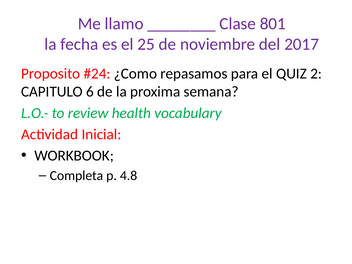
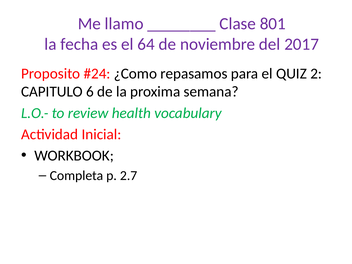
25: 25 -> 64 (146, 44)
4.8: 4.8 -> 2.7 (129, 176)
